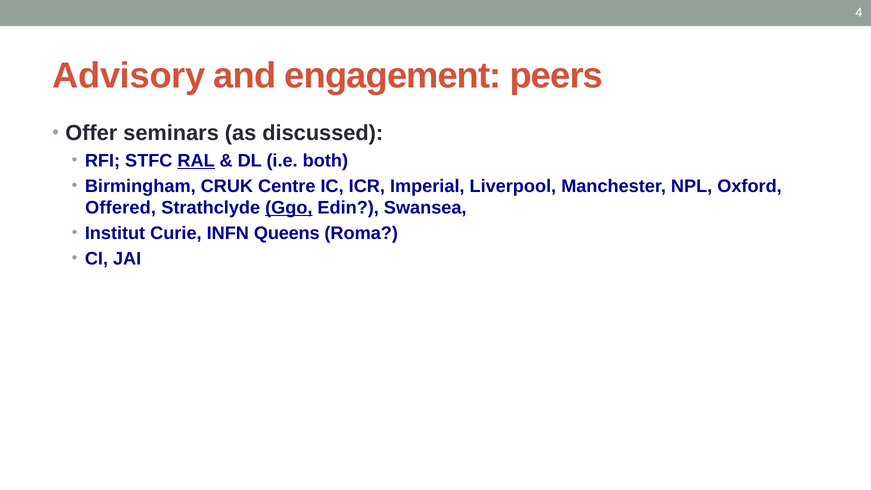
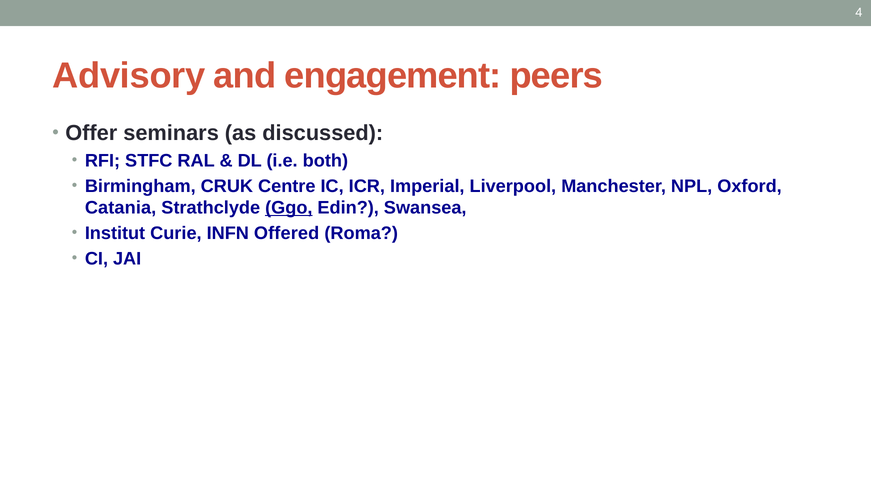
RAL underline: present -> none (196, 161)
Offered: Offered -> Catania (121, 208)
Queens: Queens -> Offered (287, 233)
